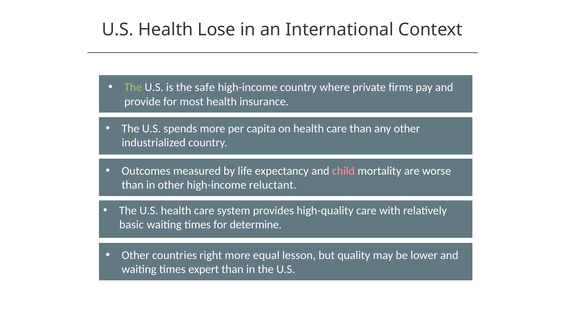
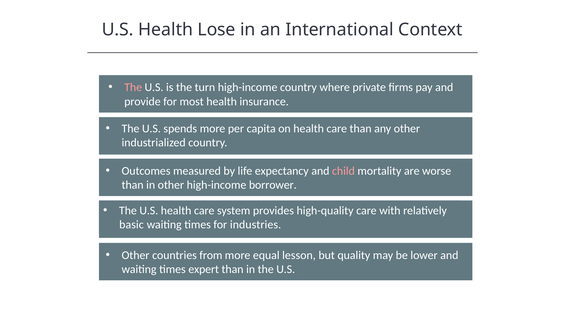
The colour: light green -> pink (133, 87)
safe: safe -> turn (205, 87)
reluctant: reluctant -> borrower (273, 185)
determine: determine -> industries (256, 225)
right: right -> from (211, 255)
